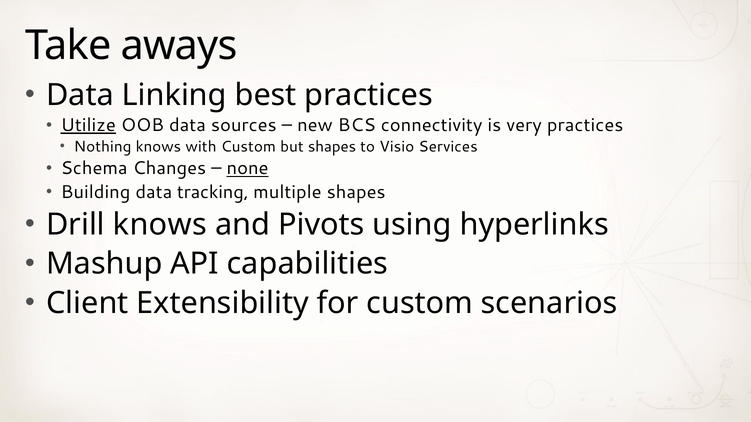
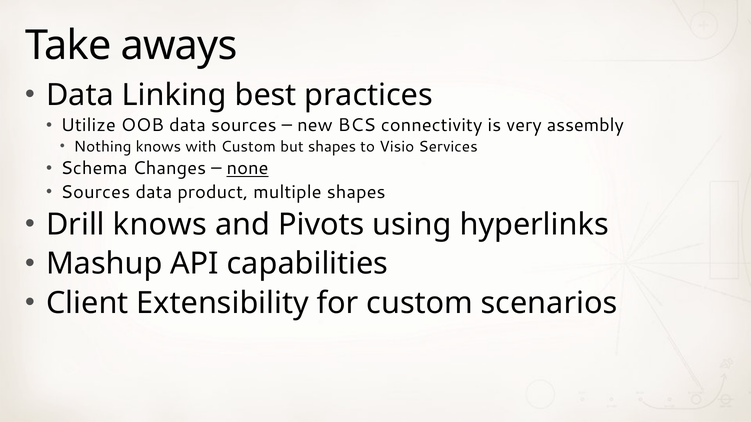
Utilize underline: present -> none (88, 125)
very practices: practices -> assembly (585, 125)
Building: Building -> Sources (95, 192)
tracking: tracking -> product (213, 192)
